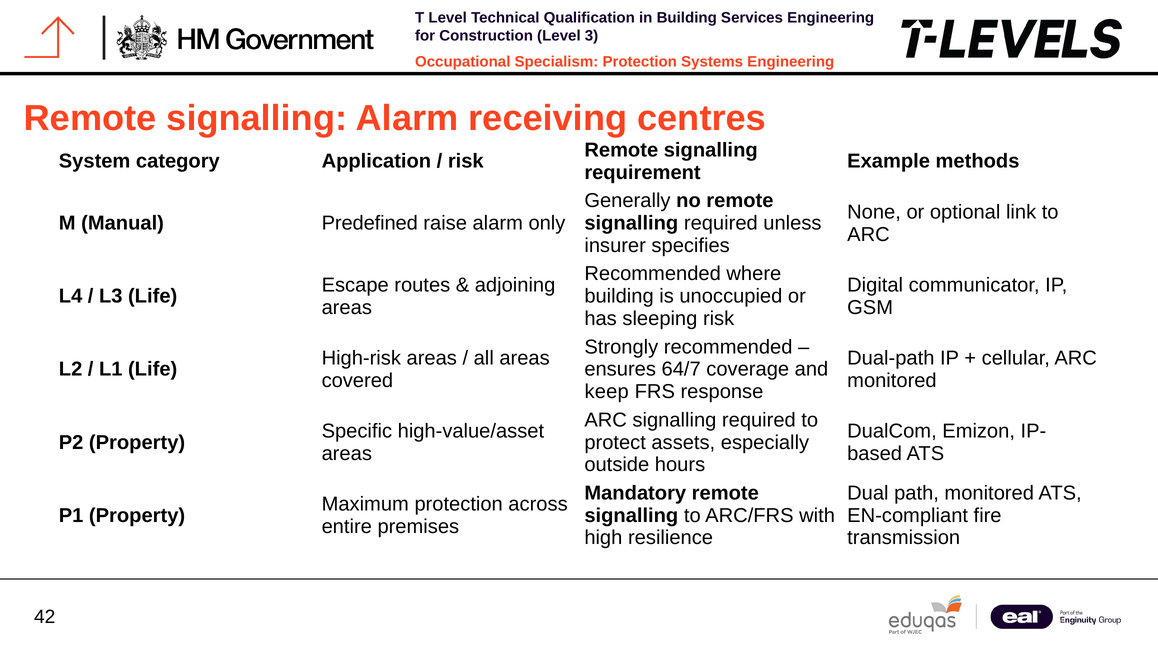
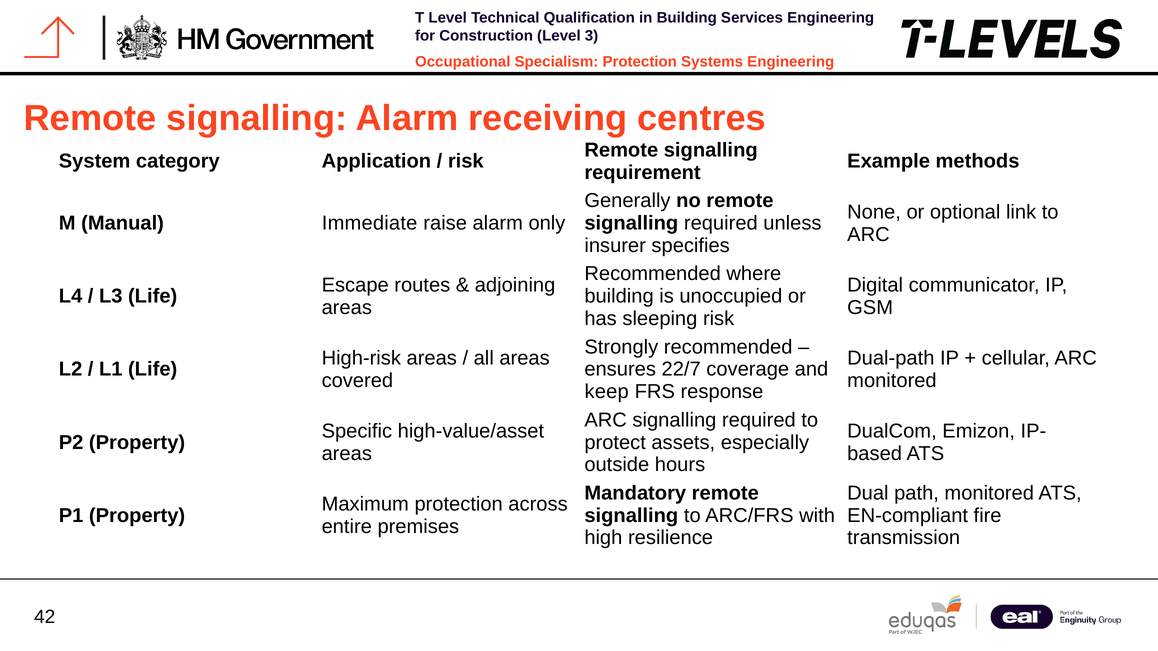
Predefined: Predefined -> Immediate (370, 223)
64/7: 64/7 -> 22/7 (681, 370)
